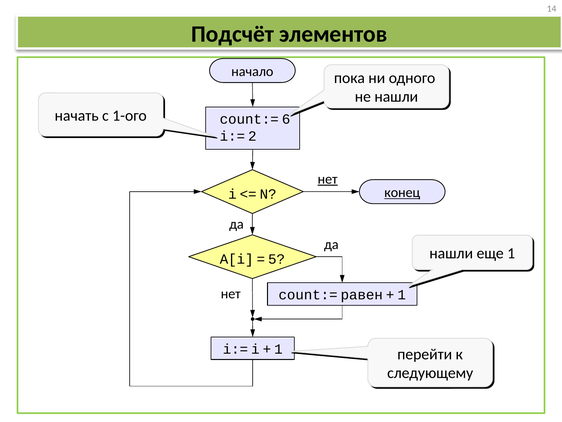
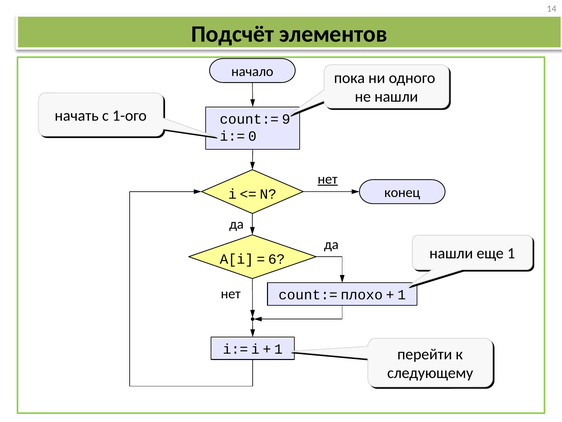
6: 6 -> 9 (286, 119)
2: 2 -> 0 (252, 136)
конец underline: present -> none (402, 192)
5: 5 -> 6 (277, 259)
равен: равен -> плохо (362, 295)
